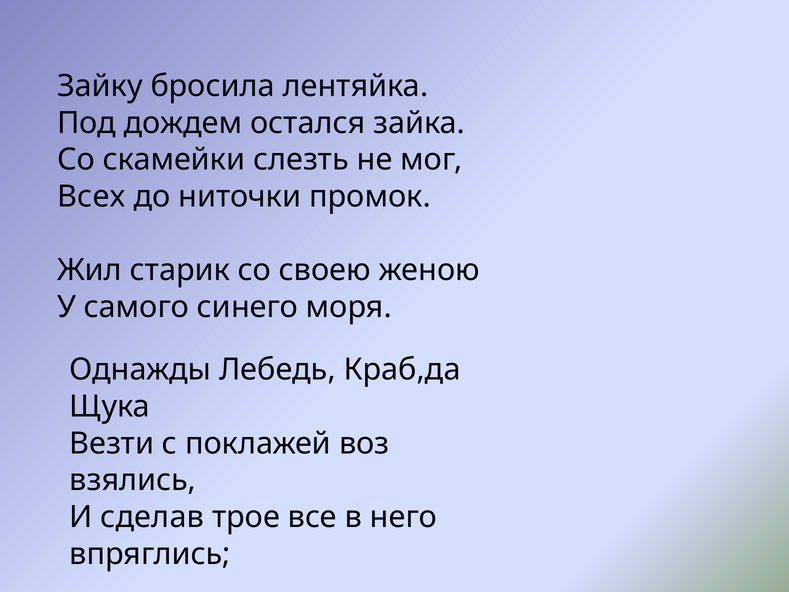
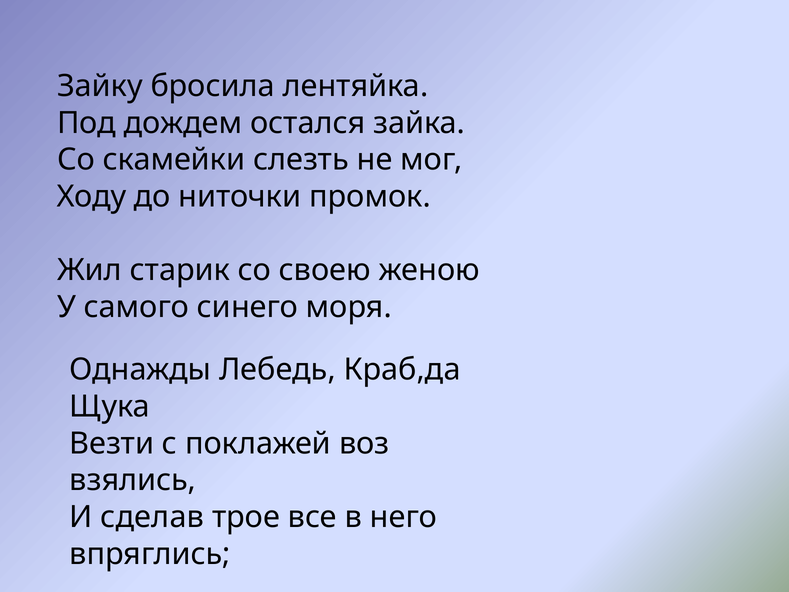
Всех: Всех -> Ходу (91, 197)
